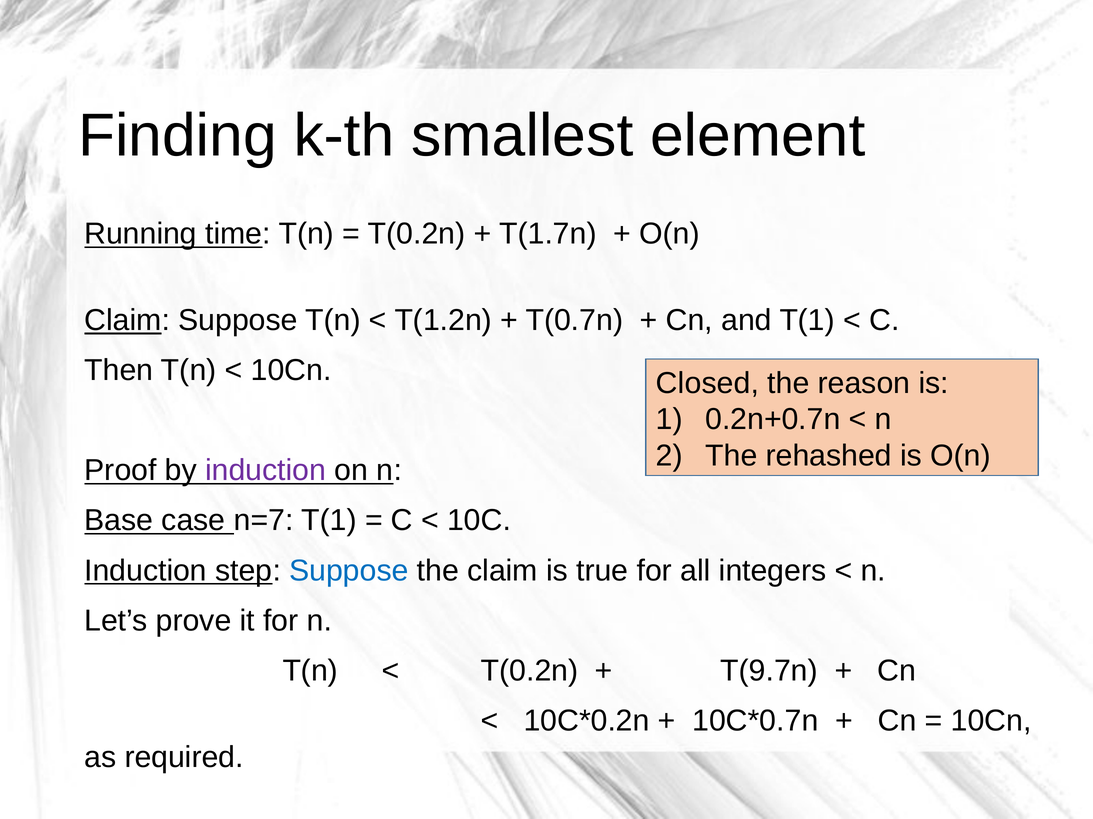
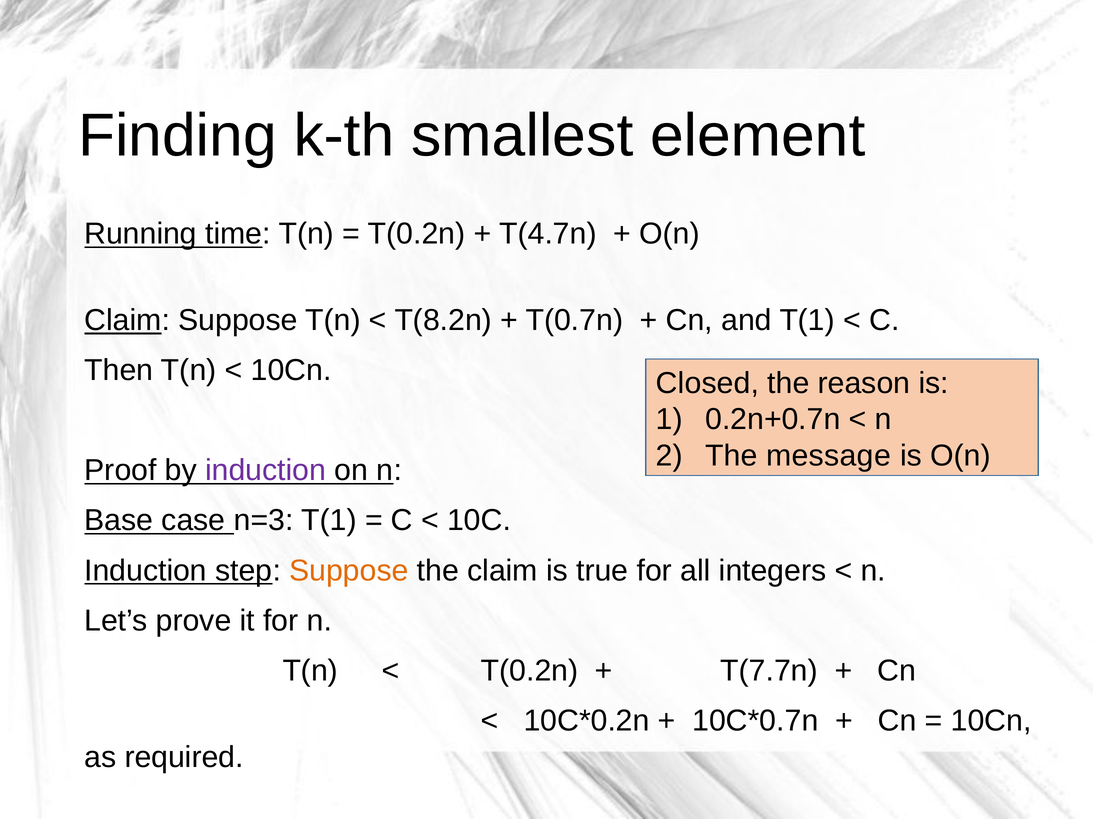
T(1.7n: T(1.7n -> T(4.7n (548, 234)
T(1.2n: T(1.2n -> T(8.2n (443, 320)
rehashed: rehashed -> message (829, 456)
n=7: n=7 -> n=3 (264, 521)
Suppose colour: blue -> orange (349, 571)
T(9.7n: T(9.7n -> T(7.7n (769, 671)
